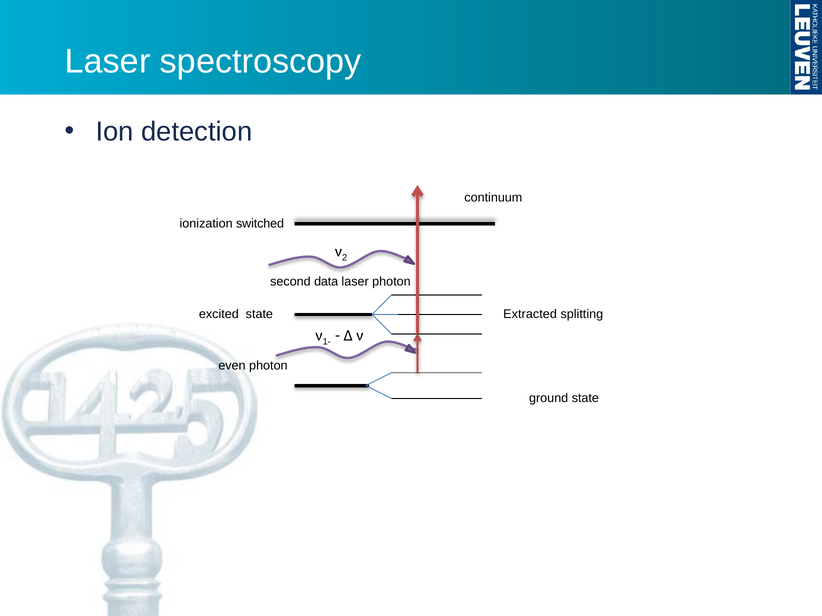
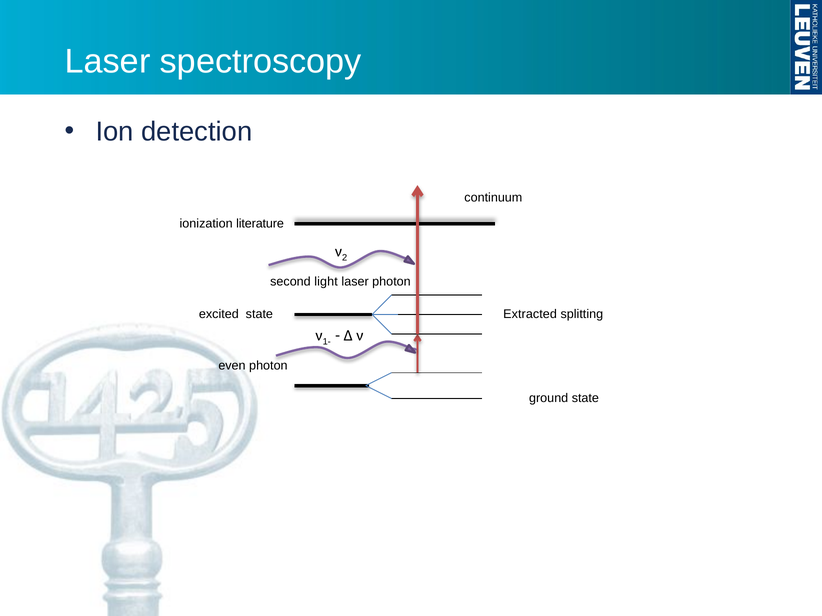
switched: switched -> literature (260, 224)
data: data -> light (326, 282)
